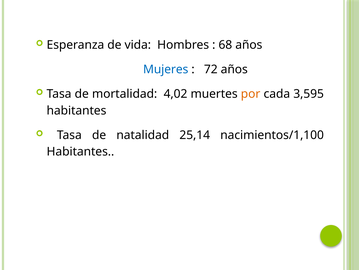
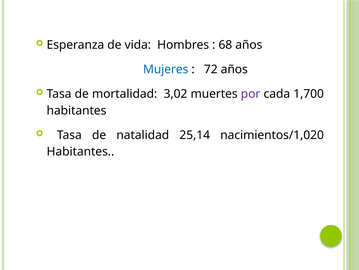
4,02: 4,02 -> 3,02 (176, 94)
por colour: orange -> purple (251, 94)
3,595: 3,595 -> 1,700 (309, 94)
nacimientos/1,100: nacimientos/1,100 -> nacimientos/1,020 (272, 135)
